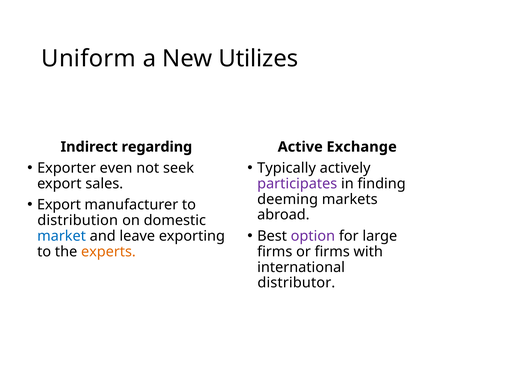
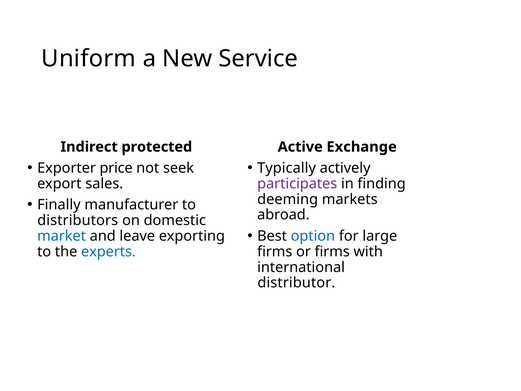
Utilizes: Utilizes -> Service (258, 58)
regarding: regarding -> protected (157, 147)
even: even -> price (116, 168)
Export: Export -> Finally (59, 205)
distribution: distribution -> distributors (78, 220)
option colour: purple -> blue (313, 236)
experts colour: orange -> blue (108, 251)
